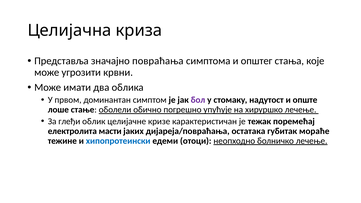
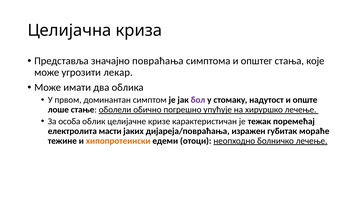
крвни: крвни -> лекар (118, 72)
глеђи: глеђи -> особа (69, 121)
остатака: остатака -> изражен (248, 131)
хипопротеински colour: blue -> orange (118, 141)
